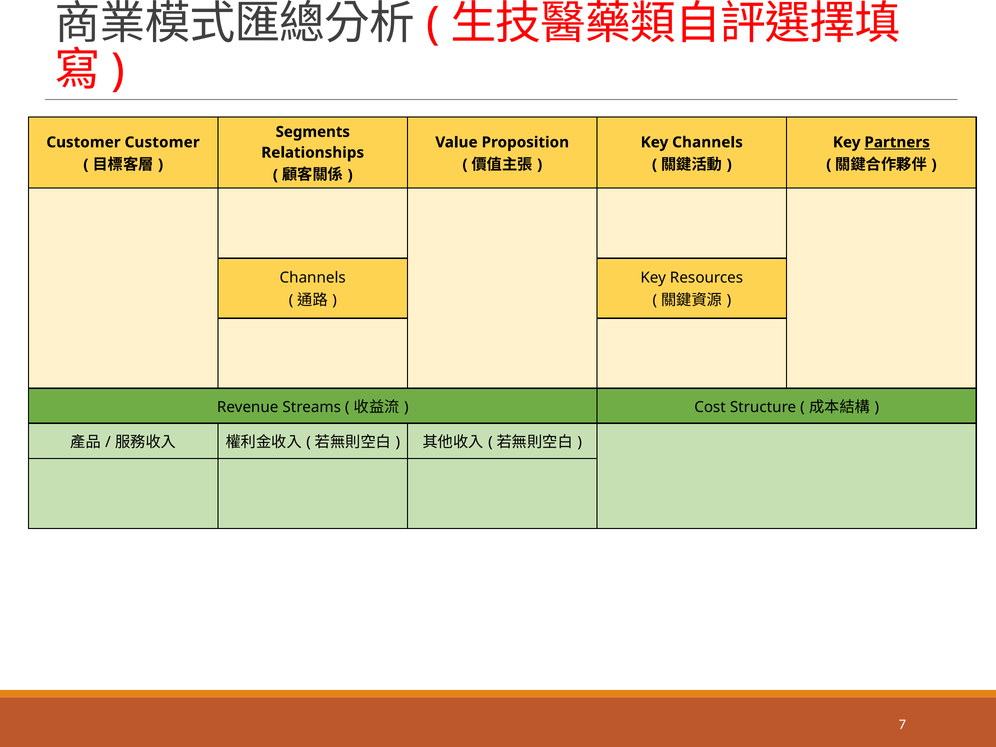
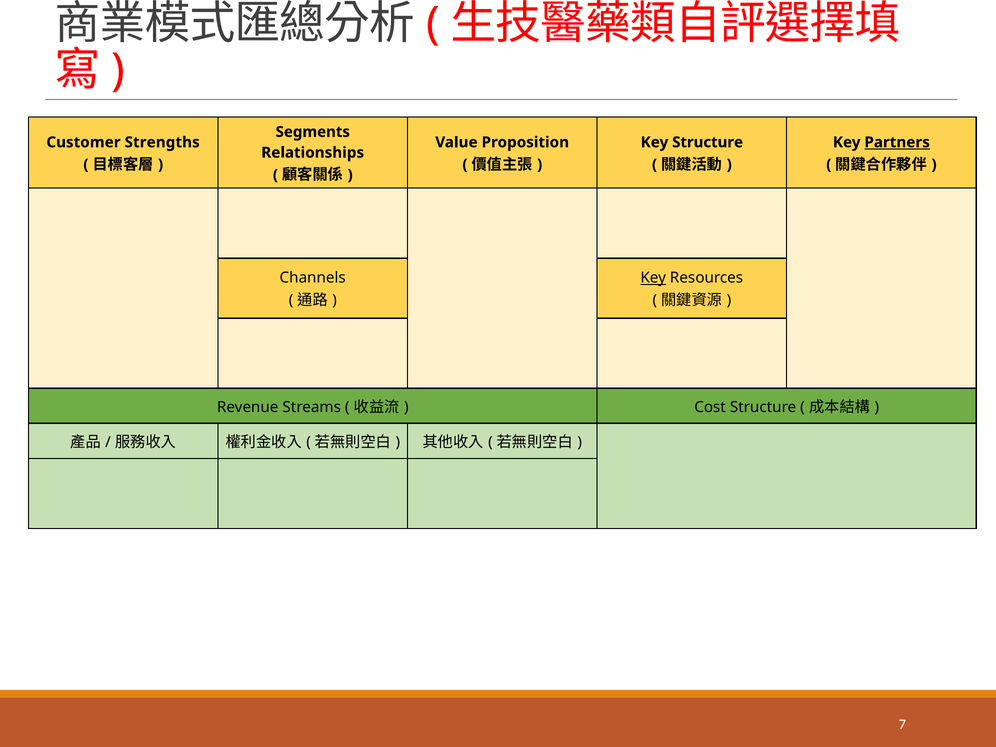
Customer Customer: Customer -> Strengths (162, 142)
Key Channels: Channels -> Structure (708, 142)
Key underline: none -> present (653, 278)
